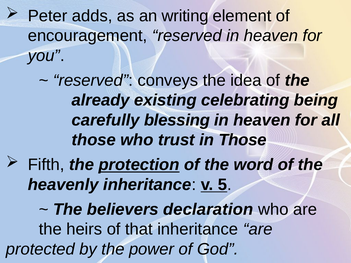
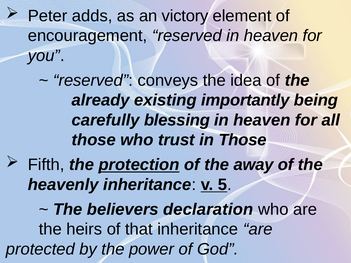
writing: writing -> victory (185, 16)
celebrating: celebrating -> importantly (245, 100)
word: word -> away (254, 165)
